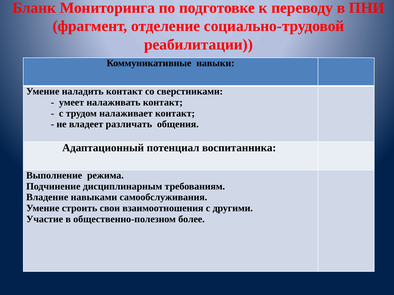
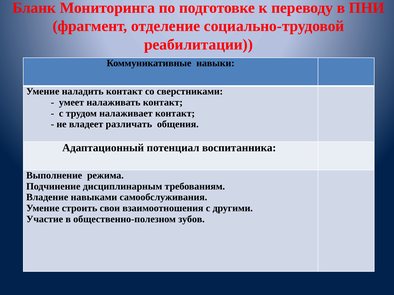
более: более -> зубов (191, 219)
